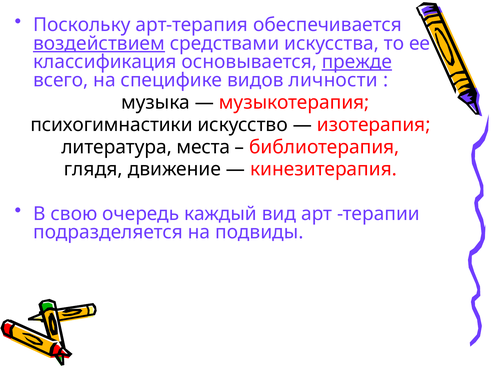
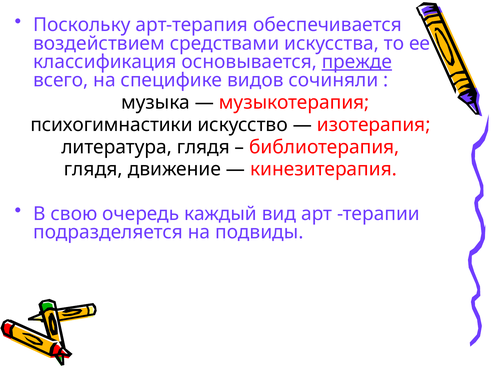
воздействием underline: present -> none (99, 43)
личности: личности -> сочиняли (333, 80)
литература места: места -> глядя (203, 147)
